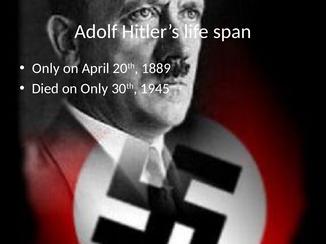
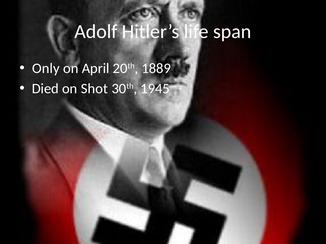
on Only: Only -> Shot (94, 89)
